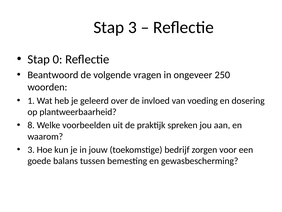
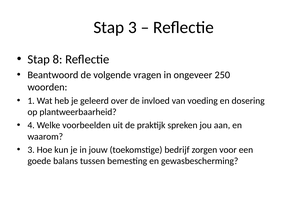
0: 0 -> 8 (58, 59)
8: 8 -> 4 (31, 125)
